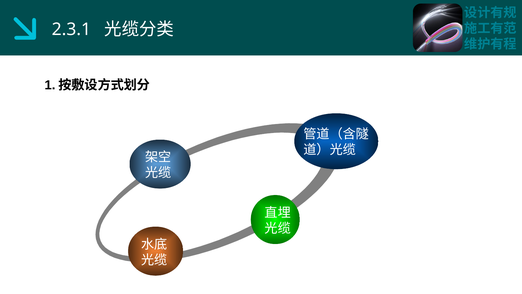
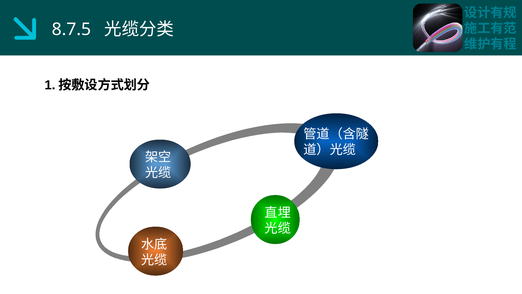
2.3.1: 2.3.1 -> 8.7.5 (71, 29)
